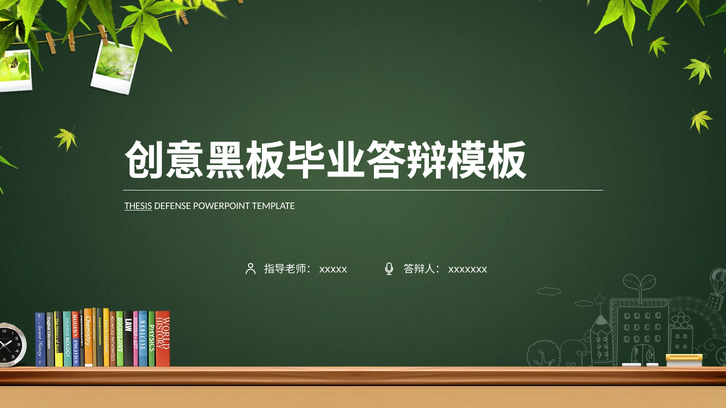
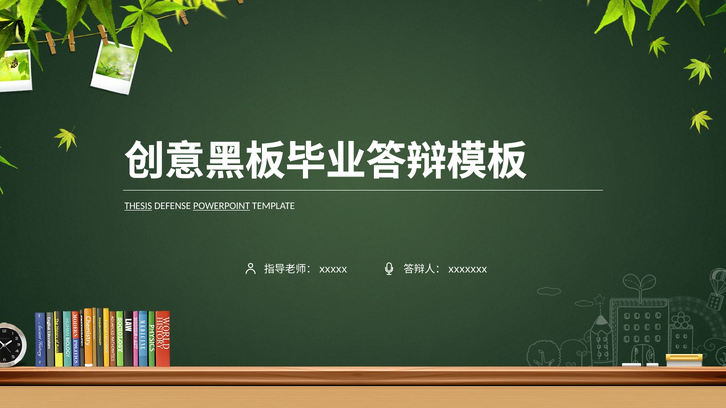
POWERPOINT underline: none -> present (222, 206)
